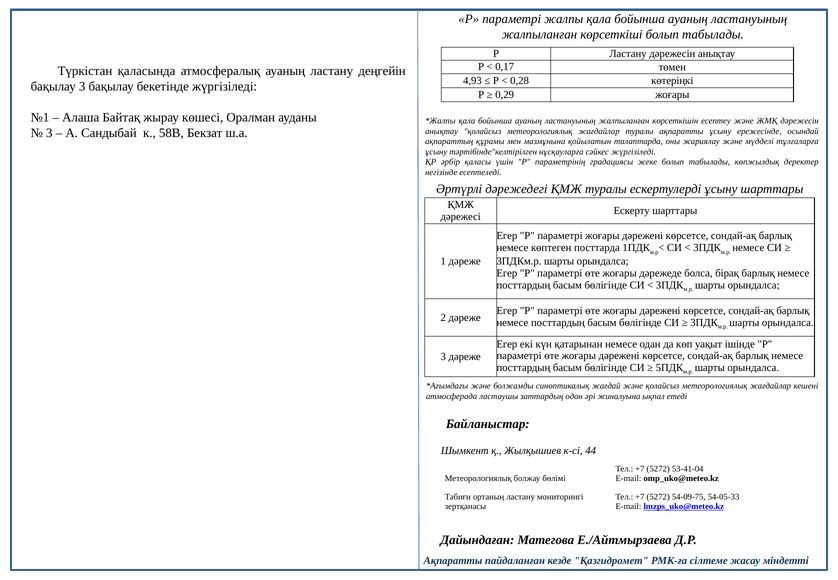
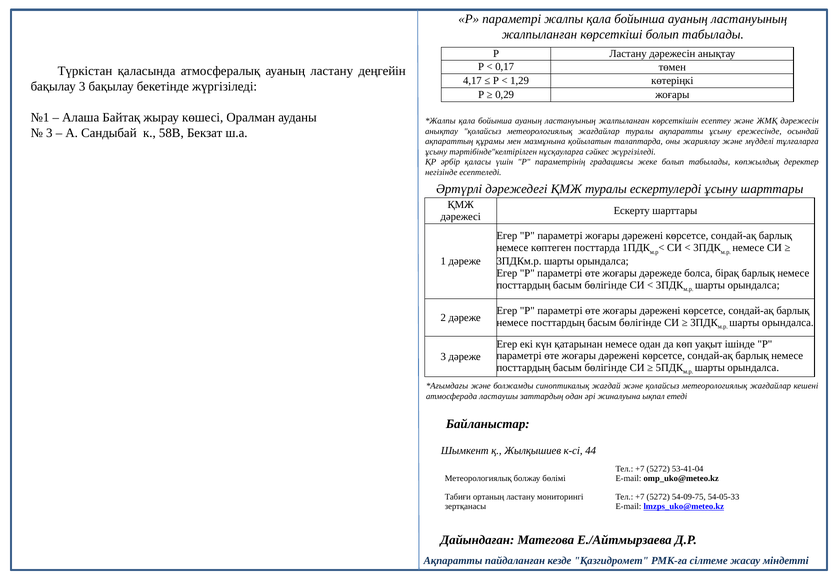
4,93: 4,93 -> 4,17 (472, 81)
0,28: 0,28 -> 1,29 (520, 81)
